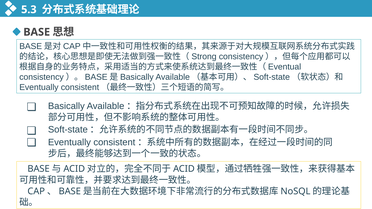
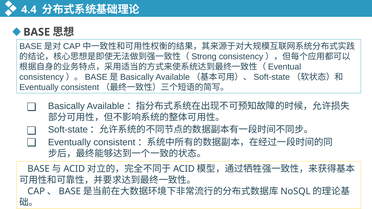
5.3: 5.3 -> 4.4 (29, 10)
